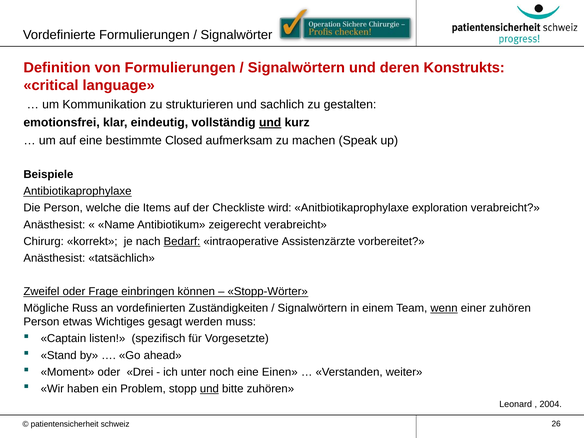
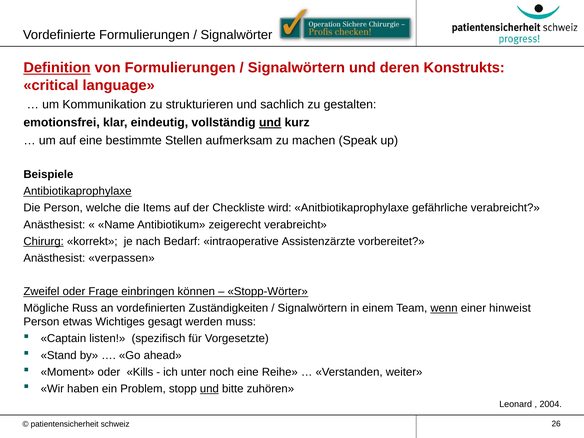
Definition underline: none -> present (57, 68)
Closed: Closed -> Stellen (184, 141)
exploration: exploration -> gefährliche (440, 208)
Chirurg underline: none -> present (44, 241)
Bedarf underline: present -> none (182, 241)
tatsächlich: tatsächlich -> verpassen (122, 258)
einer zuhören: zuhören -> hinweist (510, 308)
Drei: Drei -> Kills (140, 372)
Einen: Einen -> Reihe (280, 372)
